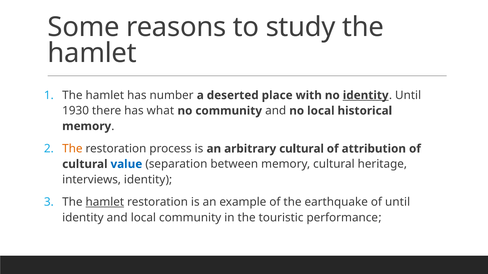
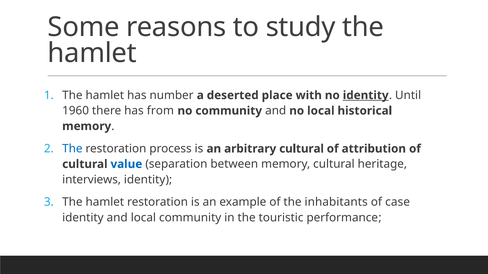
1930: 1930 -> 1960 (76, 111)
what: what -> from (160, 111)
The colour: orange -> blue (72, 149)
hamlet underline: present -> none (105, 202)
earthquake: earthquake -> inhabitants (336, 202)
of until: until -> case (398, 202)
